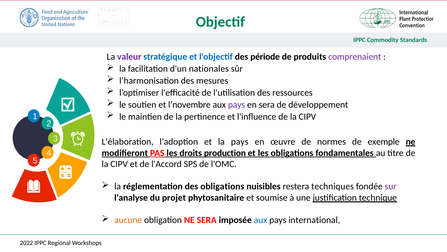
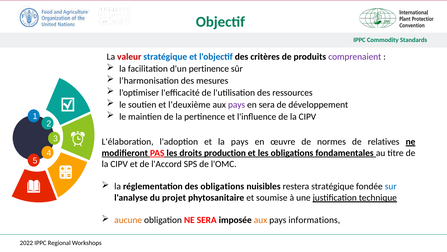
valeur colour: purple -> red (129, 57)
période: période -> critères (265, 57)
d'un nationales: nationales -> pertinence (209, 69)
l’novembre: l’novembre -> l’deuxième (189, 104)
exemple: exemple -> relatives (384, 141)
restera techniques: techniques -> stratégique (333, 186)
sur colour: purple -> blue (391, 186)
aux colour: blue -> orange (261, 220)
international: international -> informations (314, 220)
